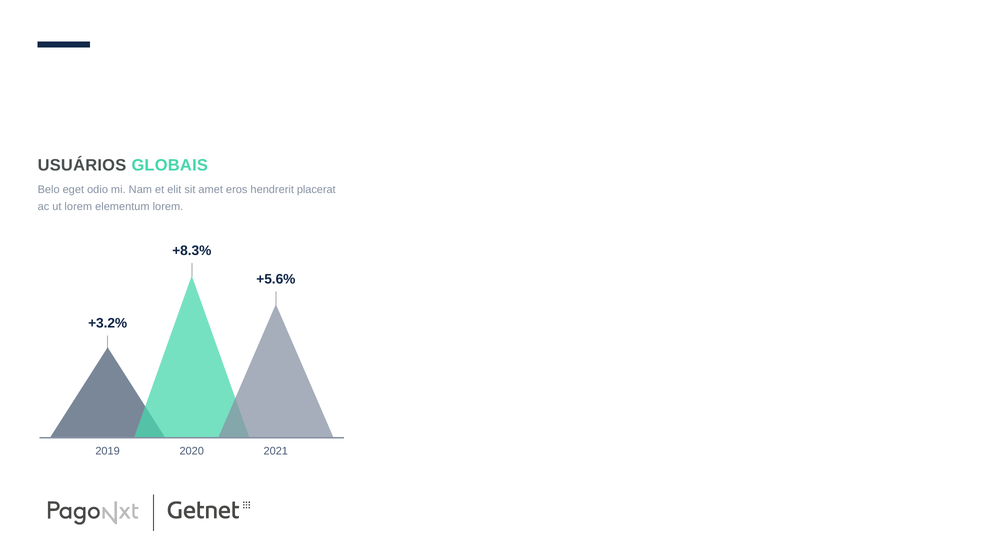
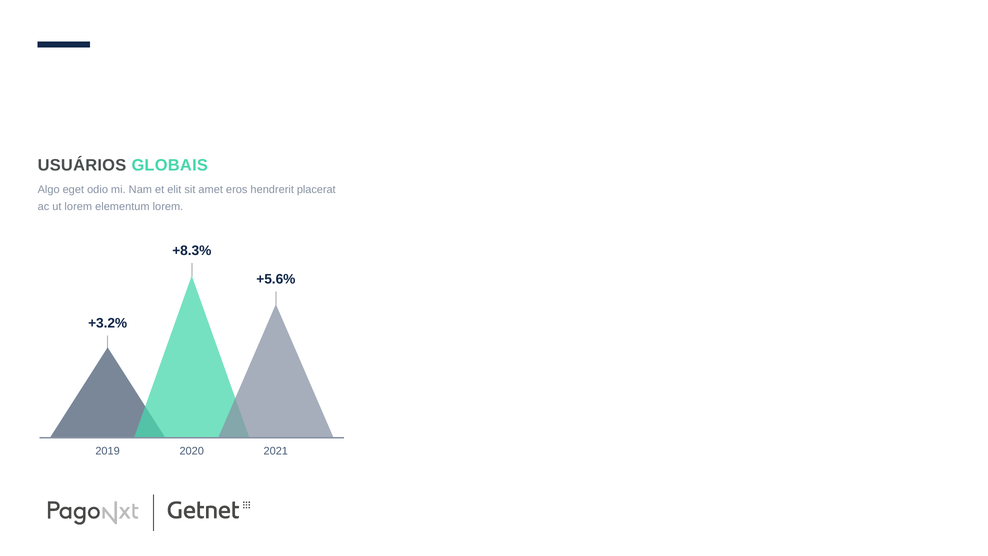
Belo: Belo -> Algo (49, 190)
